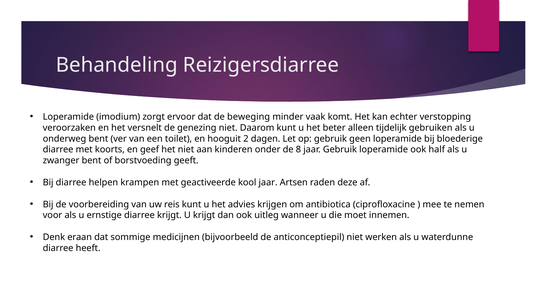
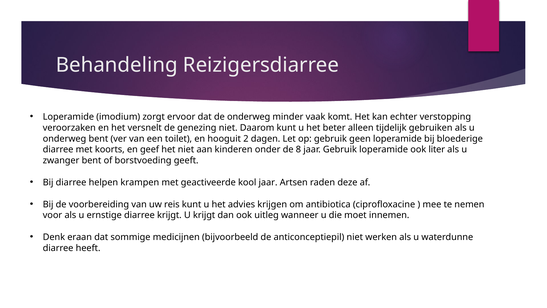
de beweging: beweging -> onderweg (249, 117)
half: half -> liter (437, 149)
